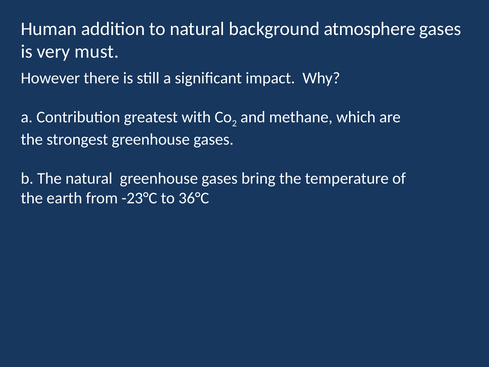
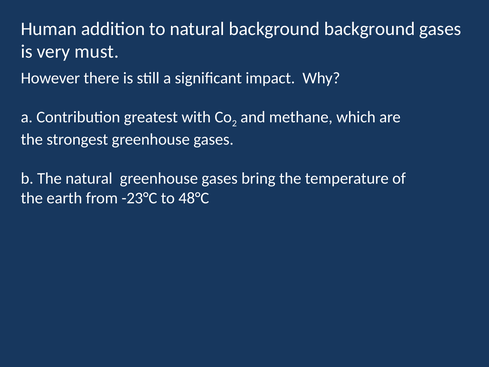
background atmosphere: atmosphere -> background (370, 29)
36°C: 36°C -> 48°C (194, 198)
